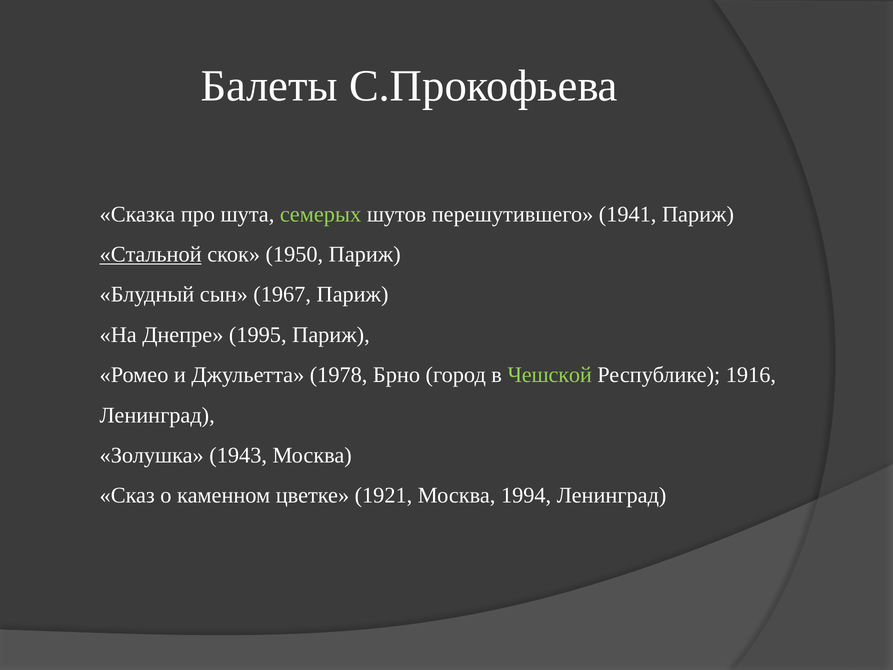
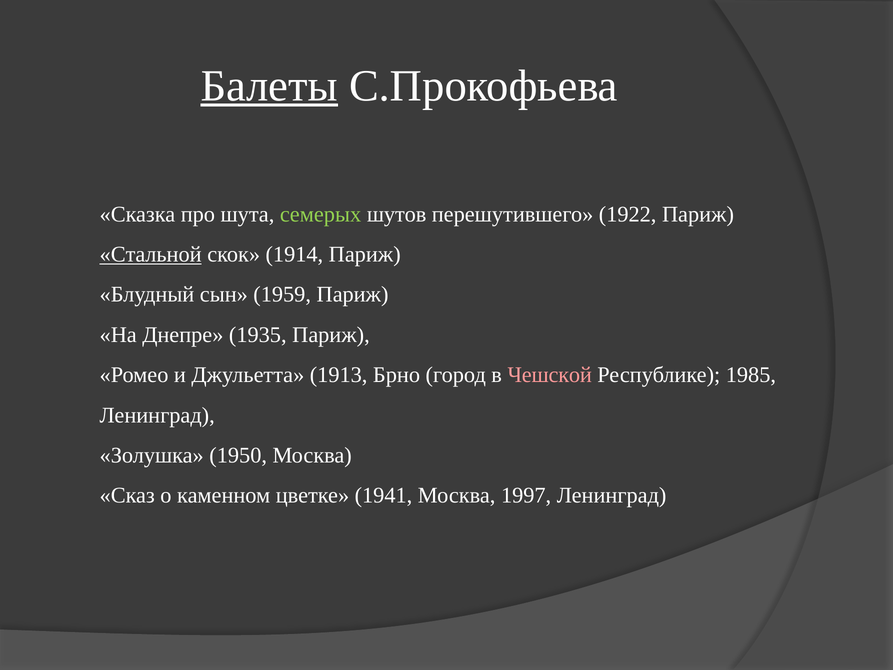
Балеты underline: none -> present (269, 86)
1941: 1941 -> 1922 (628, 214)
1950: 1950 -> 1914 (294, 254)
1967: 1967 -> 1959 (282, 294)
1995: 1995 -> 1935 (258, 335)
1978: 1978 -> 1913 (339, 375)
Чешской colour: light green -> pink (550, 375)
1916: 1916 -> 1985 (751, 375)
1943: 1943 -> 1950 (238, 455)
1921: 1921 -> 1941 (383, 495)
1994: 1994 -> 1997 (526, 495)
